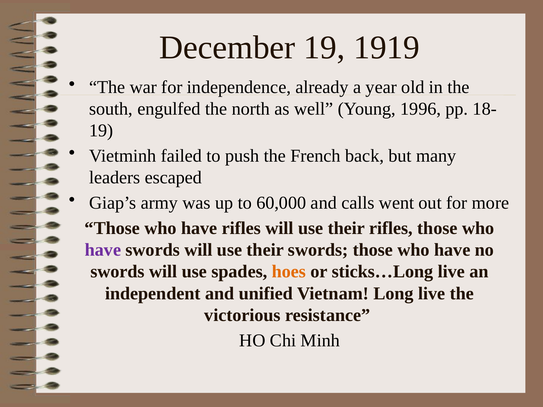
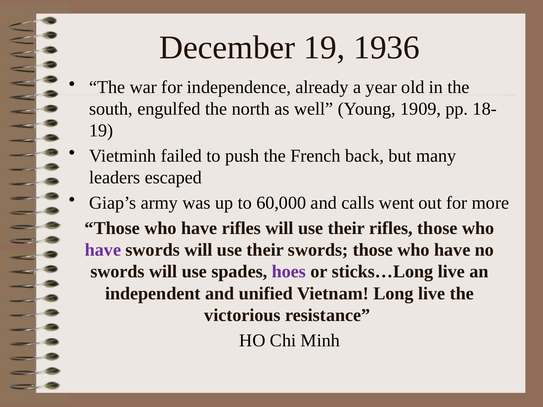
1919: 1919 -> 1936 (387, 48)
1996: 1996 -> 1909 (421, 109)
hoes colour: orange -> purple (289, 272)
